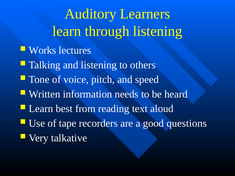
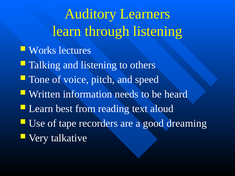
questions: questions -> dreaming (187, 123)
